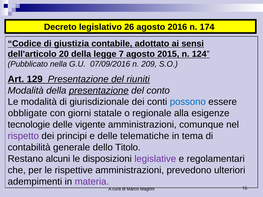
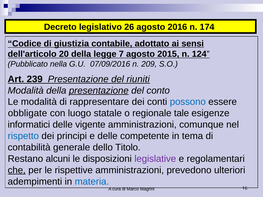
129: 129 -> 239 (35, 79)
giurisdizionale: giurisdizionale -> rappresentare (99, 102)
giorni: giorni -> luogo (80, 113)
alla: alla -> tale (181, 113)
tecnologie: tecnologie -> informatici (29, 125)
rispetto colour: purple -> blue (23, 136)
telematiche: telematiche -> competente (145, 136)
che underline: none -> present (17, 170)
materia colour: purple -> blue (92, 182)
